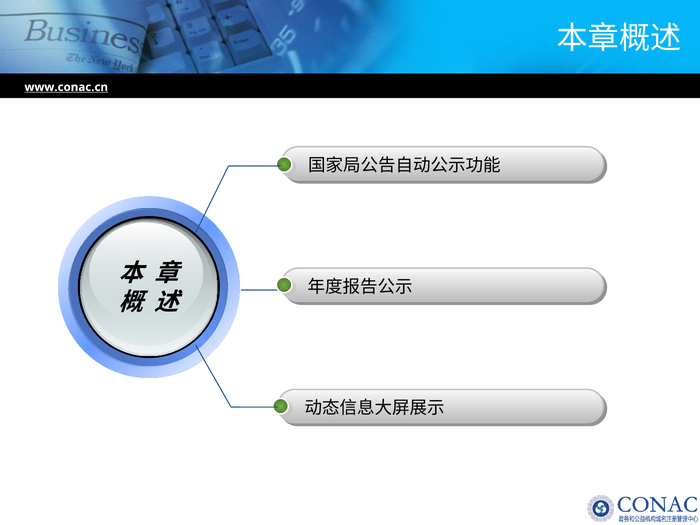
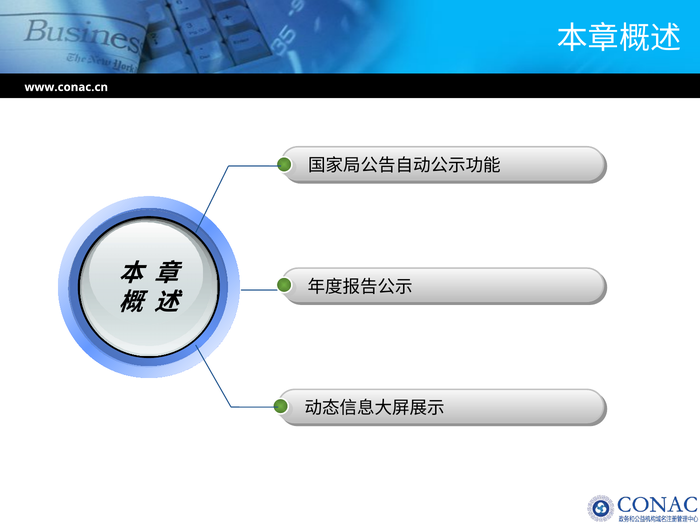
www.conac.cn underline: present -> none (66, 87)
